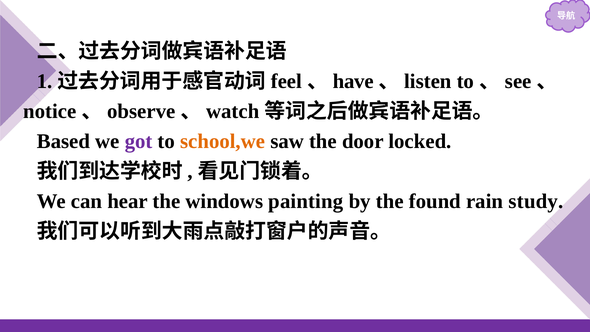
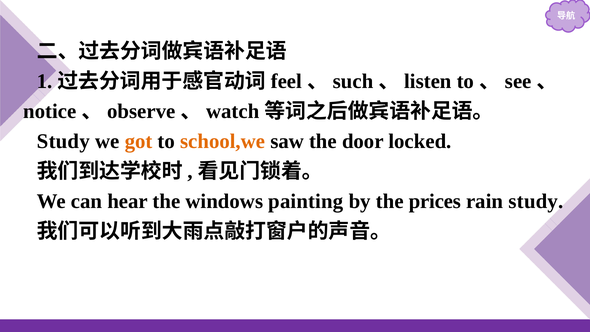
have: have -> such (353, 81)
Based: Based -> Study (63, 141)
got colour: purple -> orange (139, 141)
found: found -> prices (435, 201)
